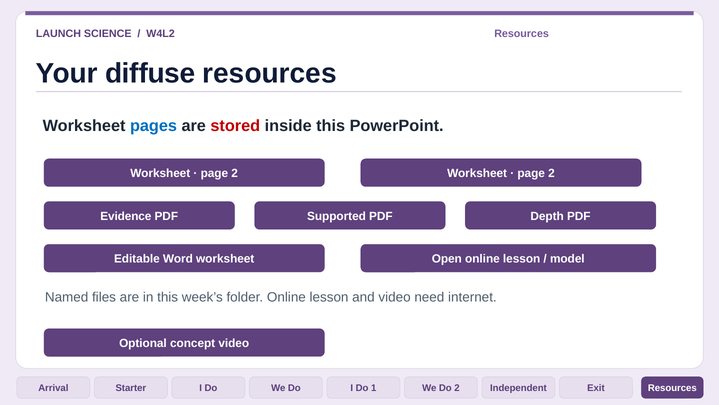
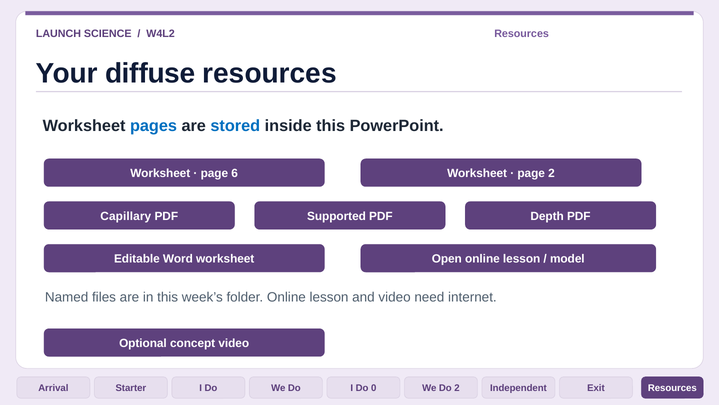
stored colour: red -> blue (235, 126)
2: 2 -> 6 (235, 173)
Evidence: Evidence -> Capillary (126, 216)
1: 1 -> 0 (374, 388)
